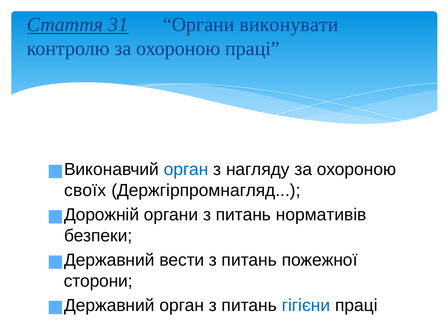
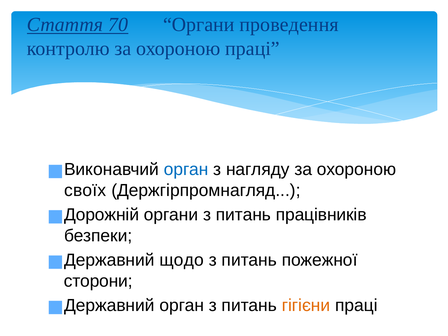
31: 31 -> 70 (118, 25)
виконувати: виконувати -> проведення (289, 25)
нормативів: нормативів -> працівників (321, 215)
вести: вести -> щодо (182, 260)
гігієни colour: blue -> orange (306, 305)
